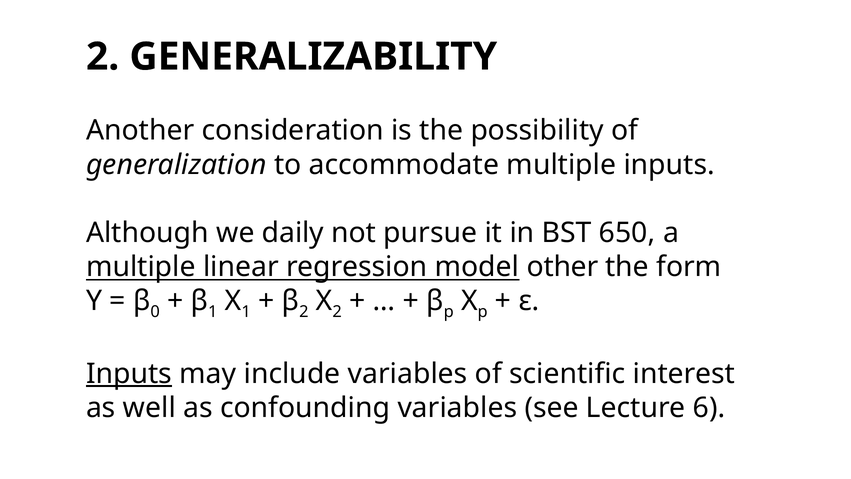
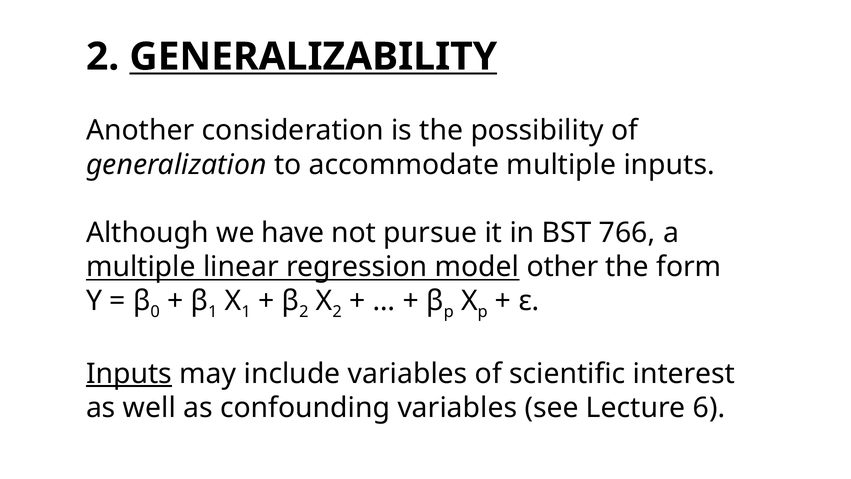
GENERALIZABILITY underline: none -> present (313, 57)
daily: daily -> have (293, 233)
650: 650 -> 766 (627, 233)
